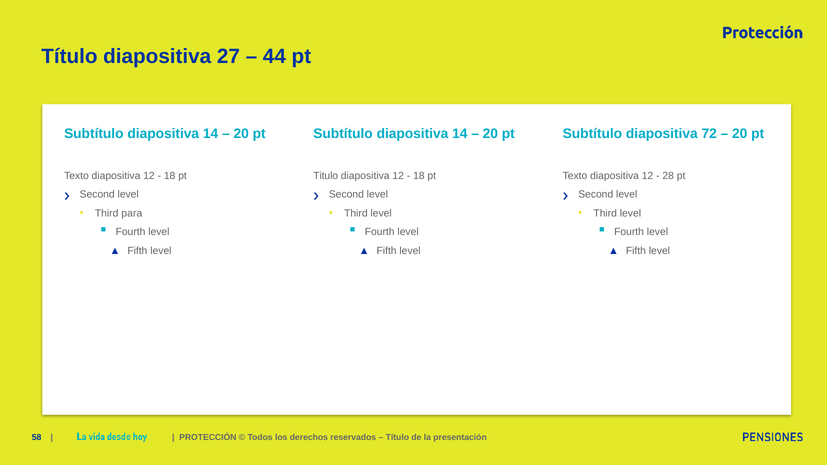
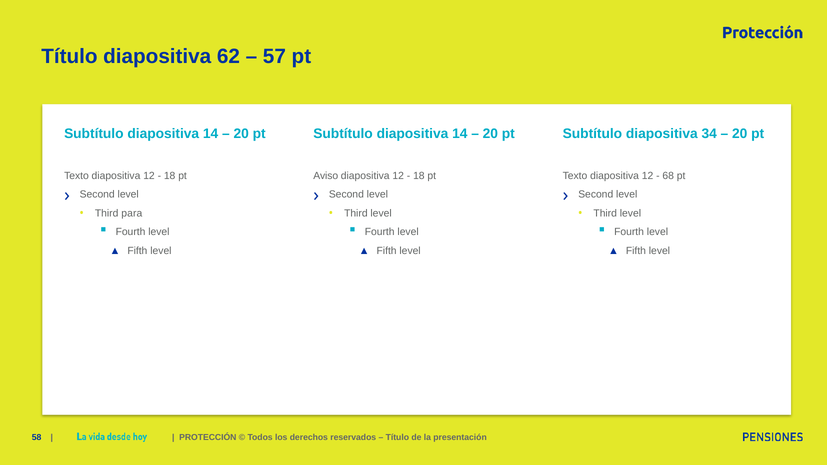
27: 27 -> 62 (228, 57)
44: 44 -> 57 (274, 57)
72: 72 -> 34 (709, 134)
Titulo: Titulo -> Aviso (326, 176)
28: 28 -> 68 (668, 176)
